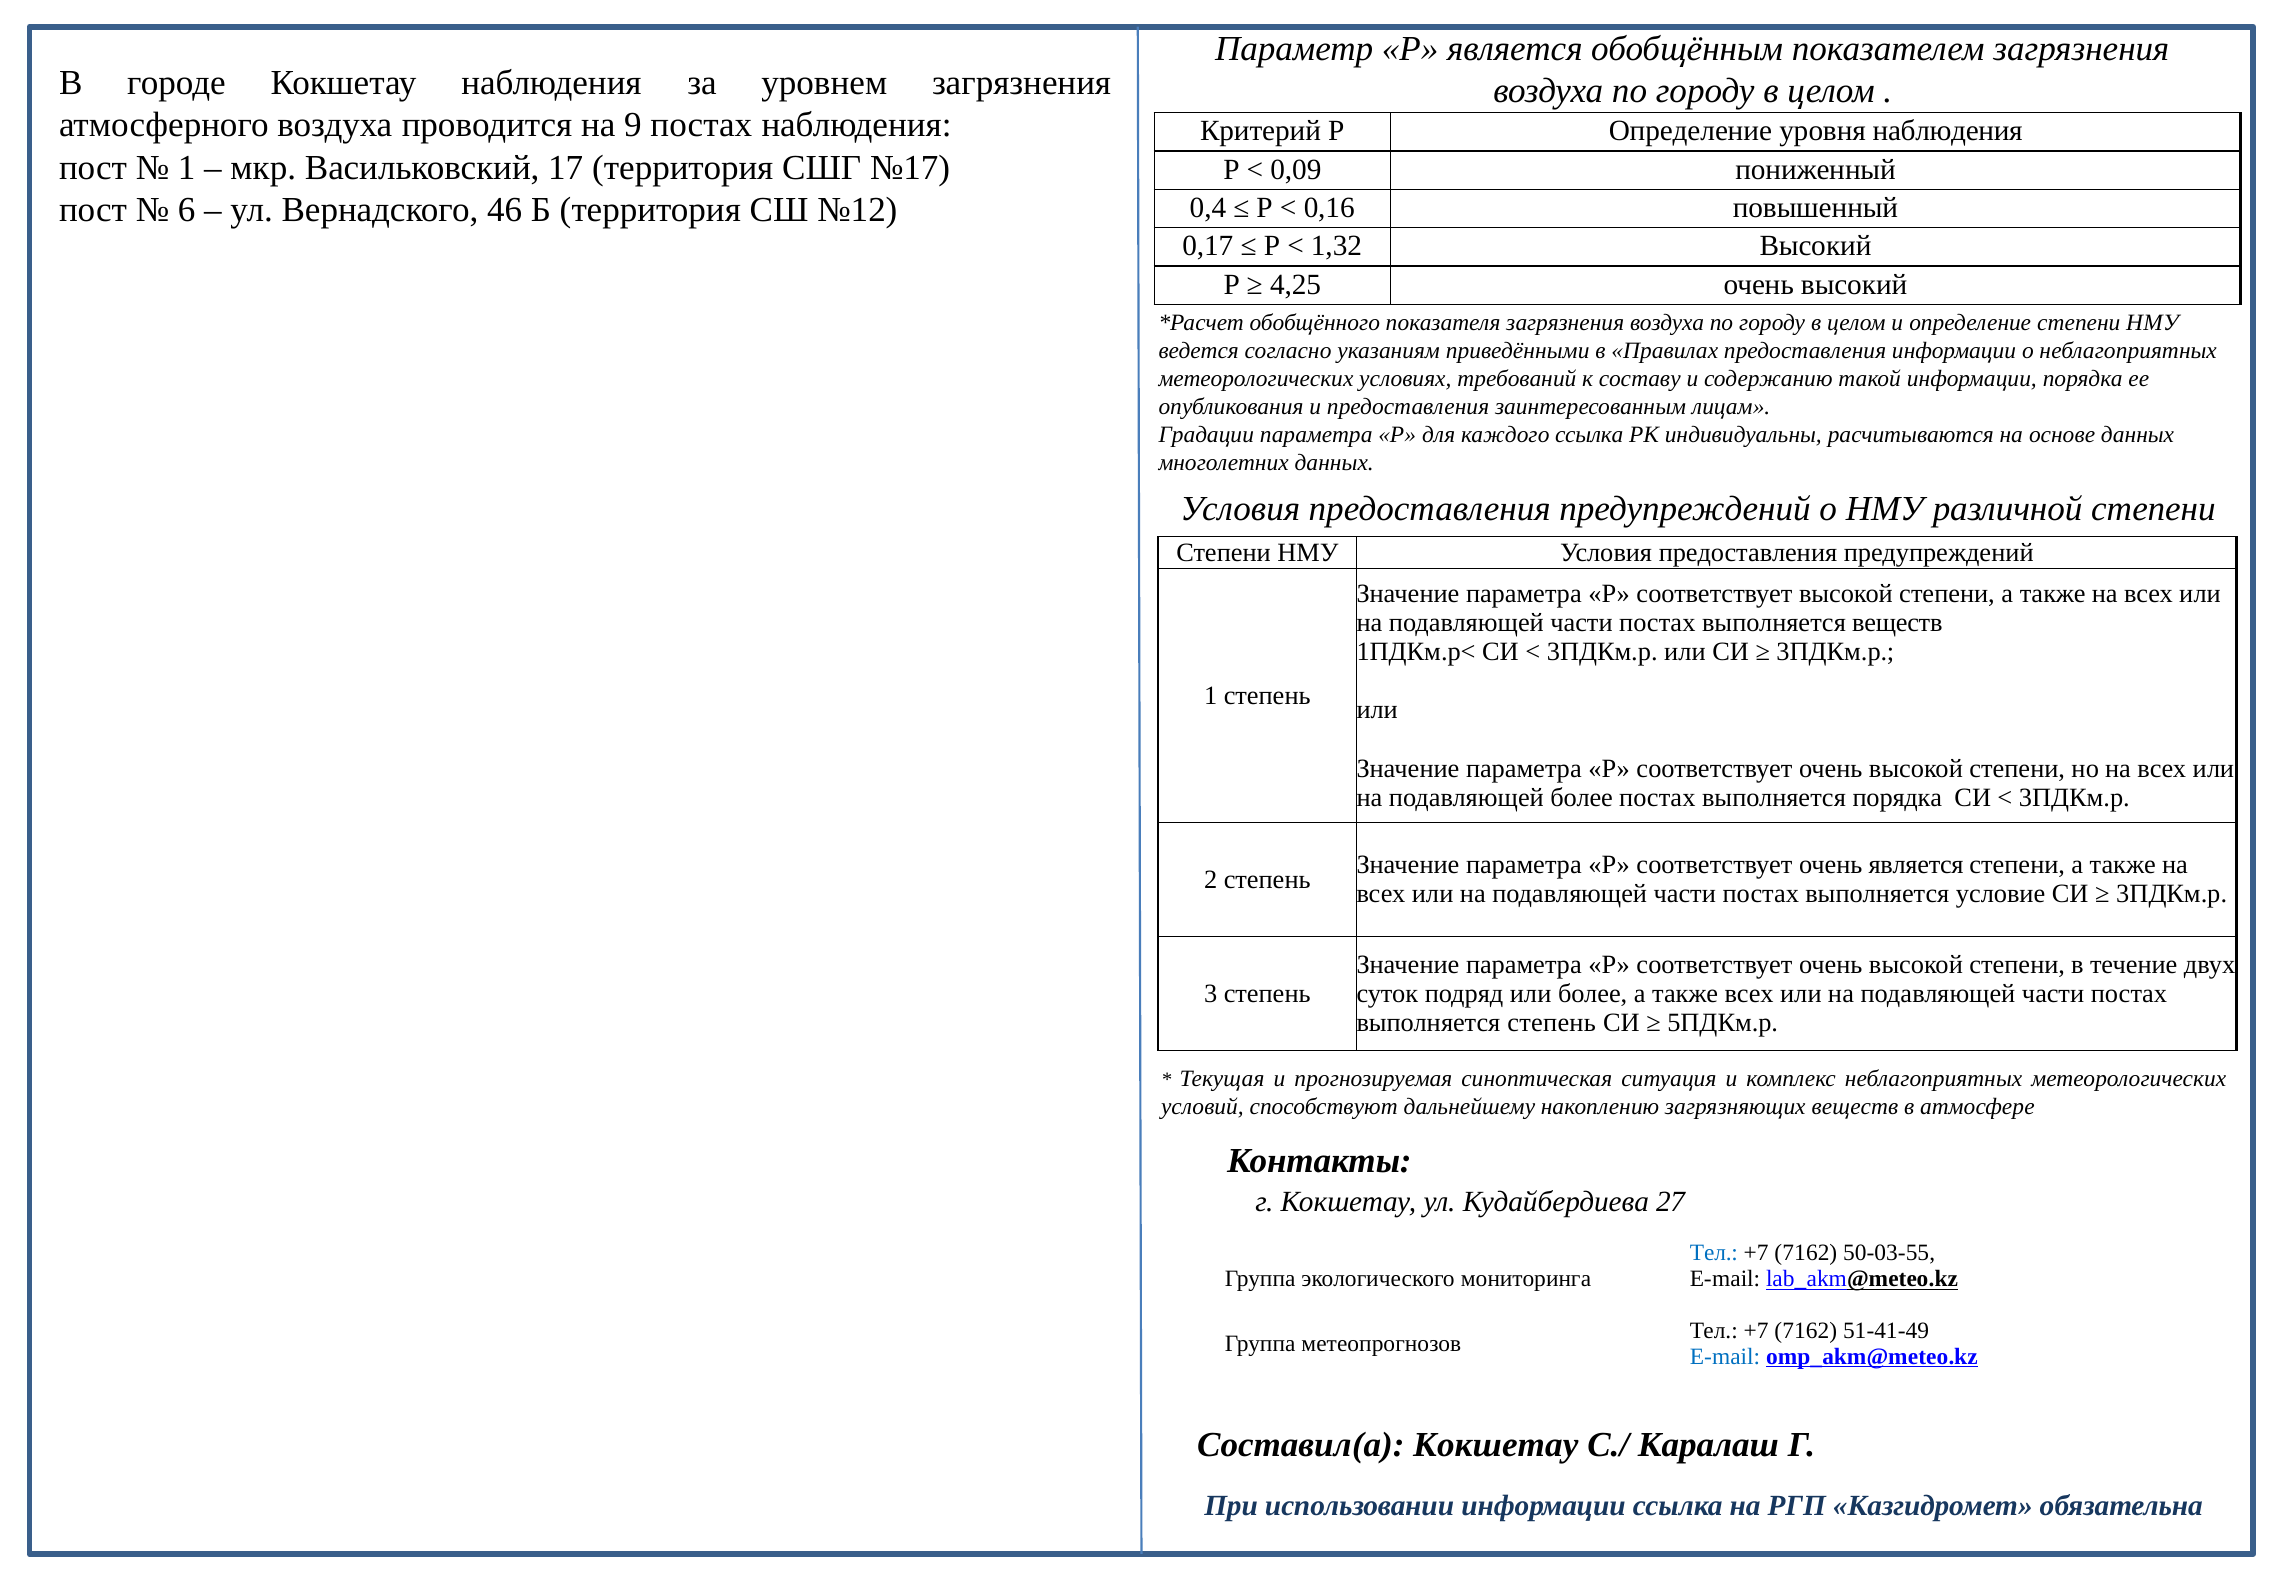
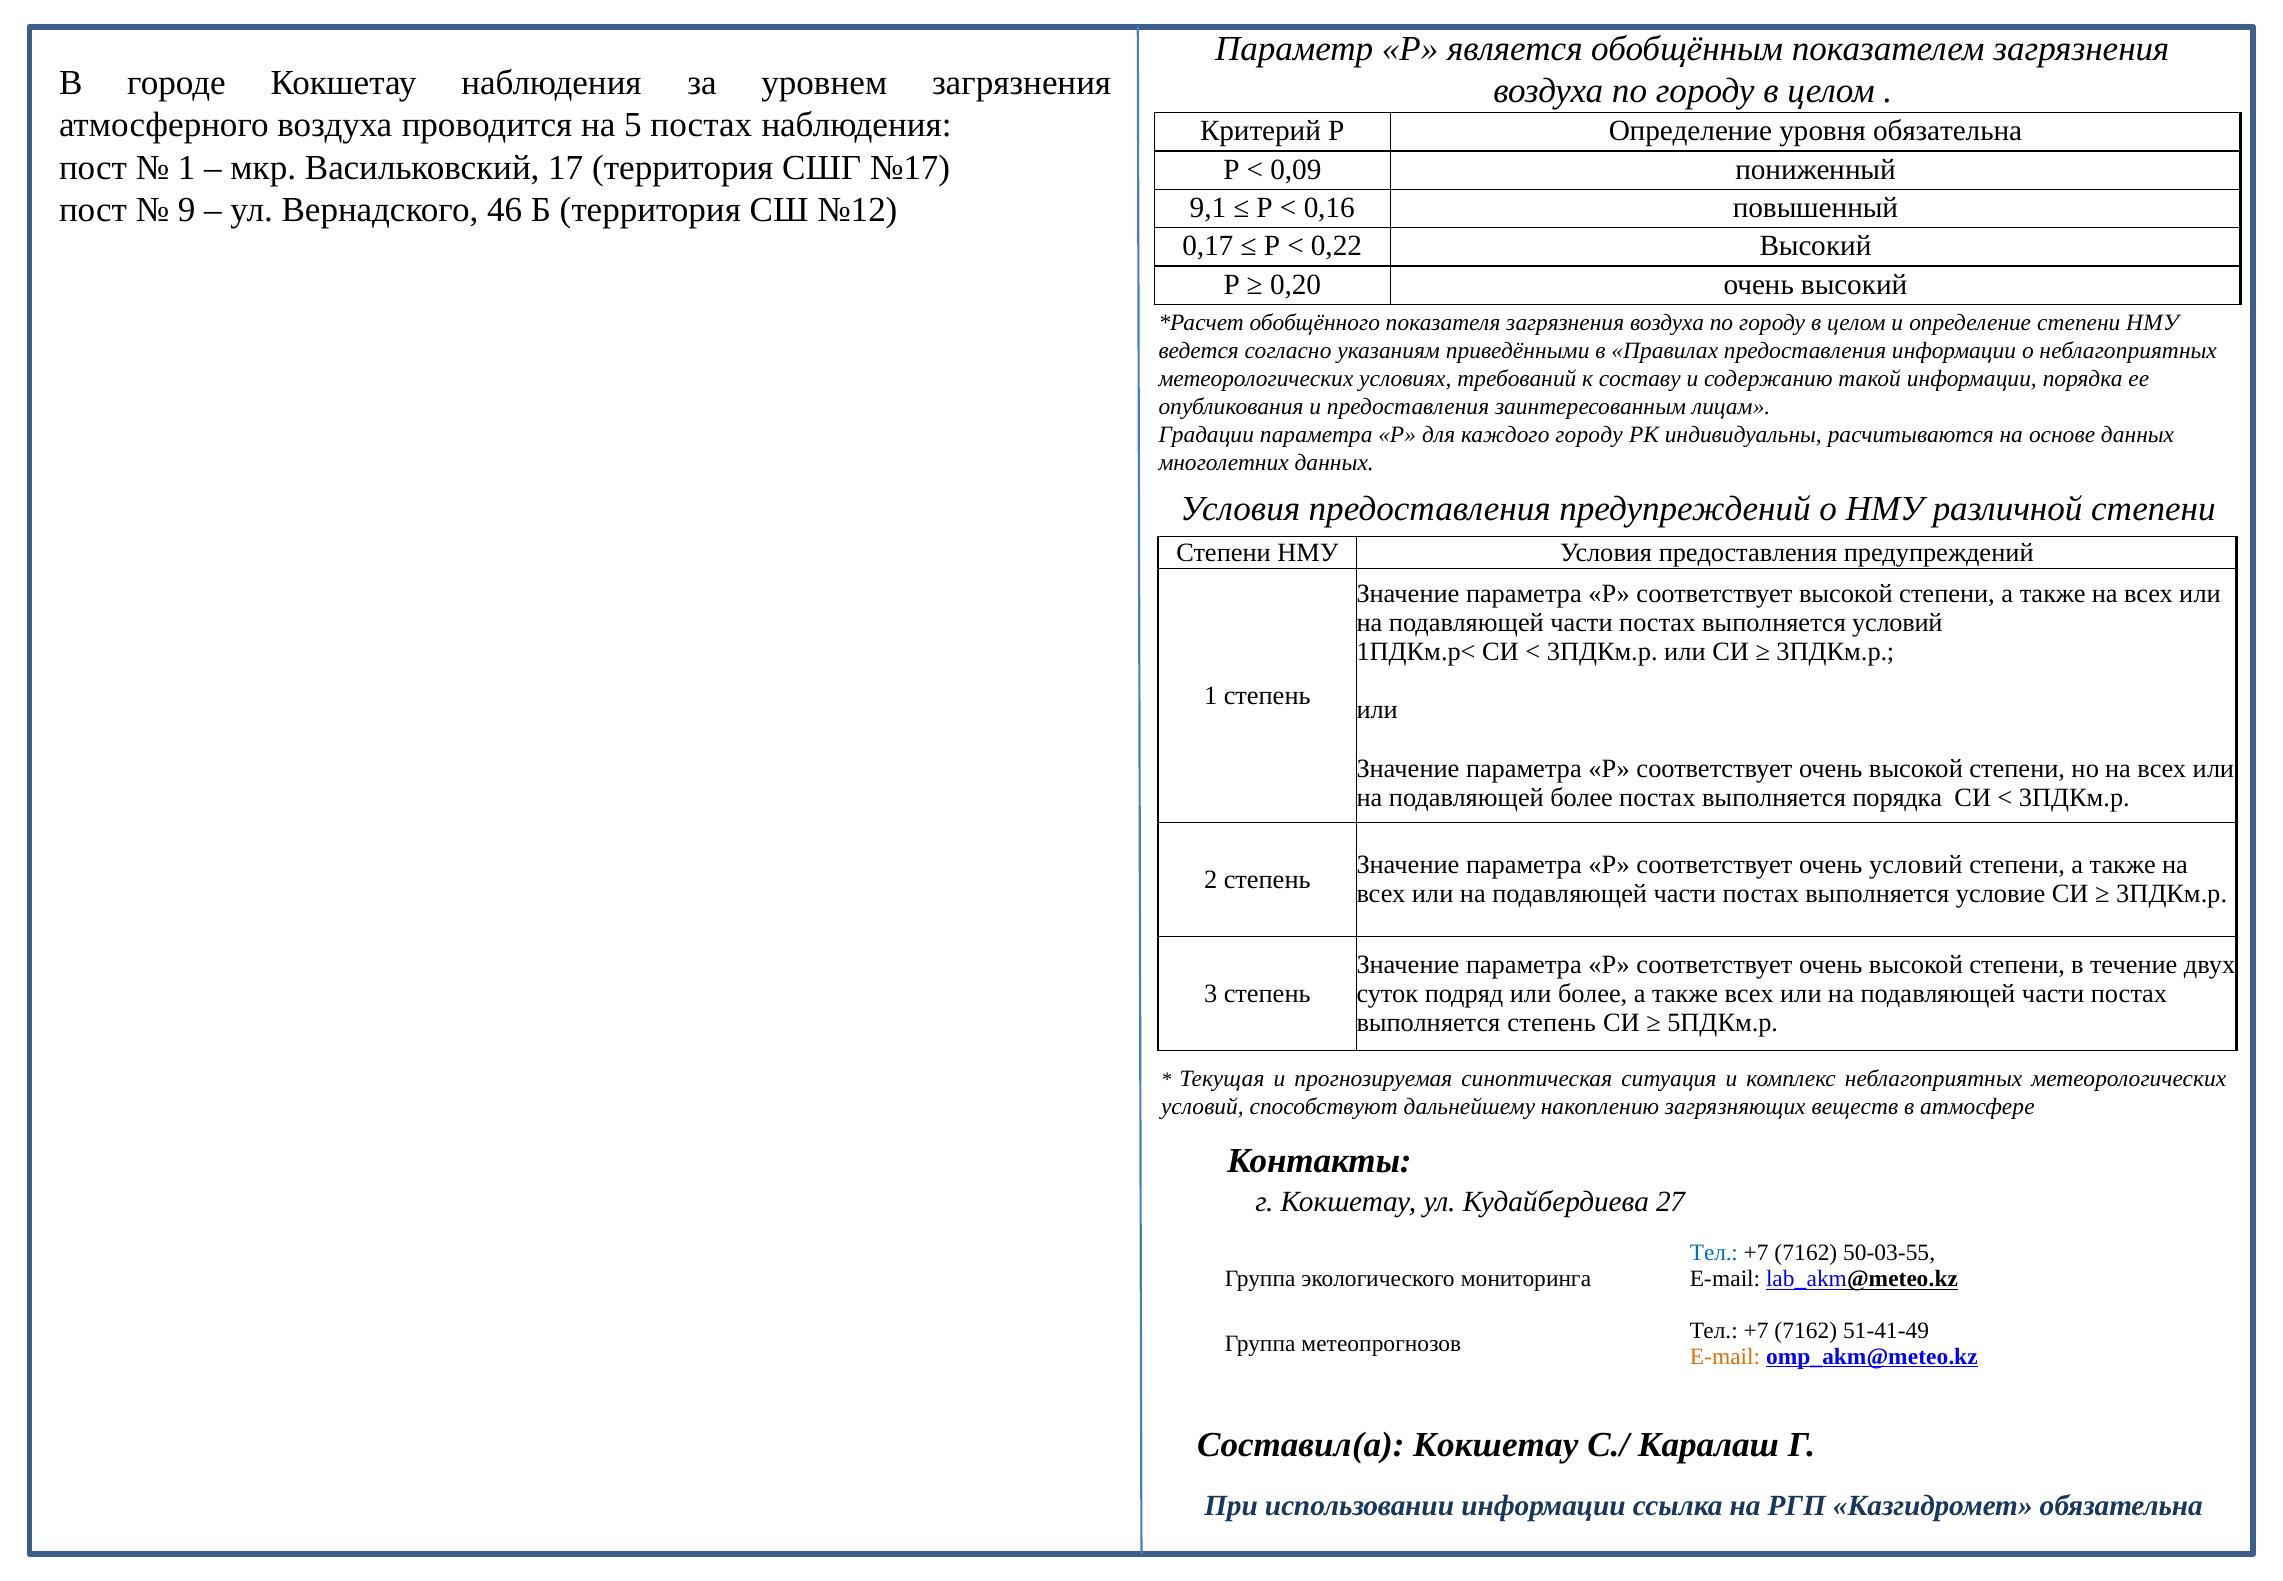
9: 9 -> 5 (633, 125)
уровня наблюдения: наблюдения -> обязательна (1948, 131)
6: 6 -> 9 (187, 210)
0,4: 0,4 -> 9,1 (1208, 208)
1,32: 1,32 -> 0,22 (1336, 246)
4,25: 4,25 -> 0,20 (1296, 285)
каждого ссылка: ссылка -> городу (1589, 435)
выполняется веществ: веществ -> условий (1897, 622)
очень является: является -> условий (1916, 865)
E-mail colour: blue -> orange (1725, 1356)
